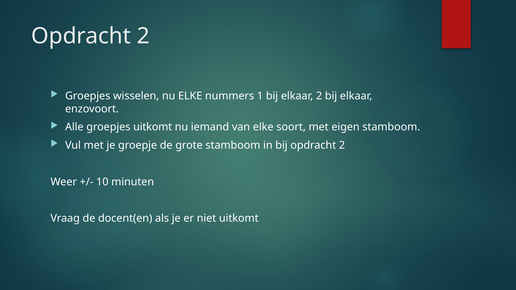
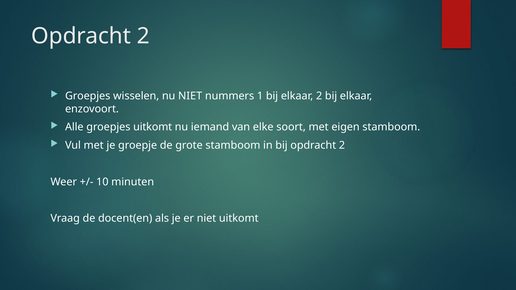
nu ELKE: ELKE -> NIET (190, 96)
